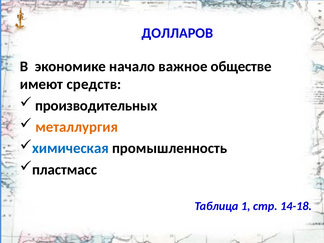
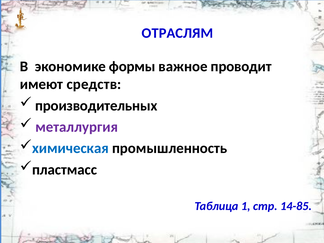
ДОЛЛАРОВ: ДОЛЛАРОВ -> ОТРАСЛЯМ (177, 33)
начало: начало -> формы (132, 66)
обществе: обществе -> проводит (241, 66)
металлургия colour: orange -> purple (77, 127)
14-18: 14-18 -> 14-85 (296, 206)
